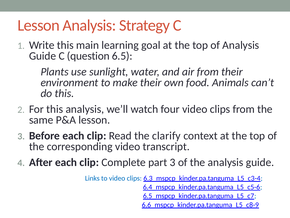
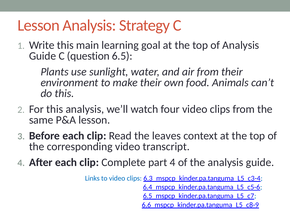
clarify: clarify -> leaves (166, 135)
part 3: 3 -> 4 (173, 162)
